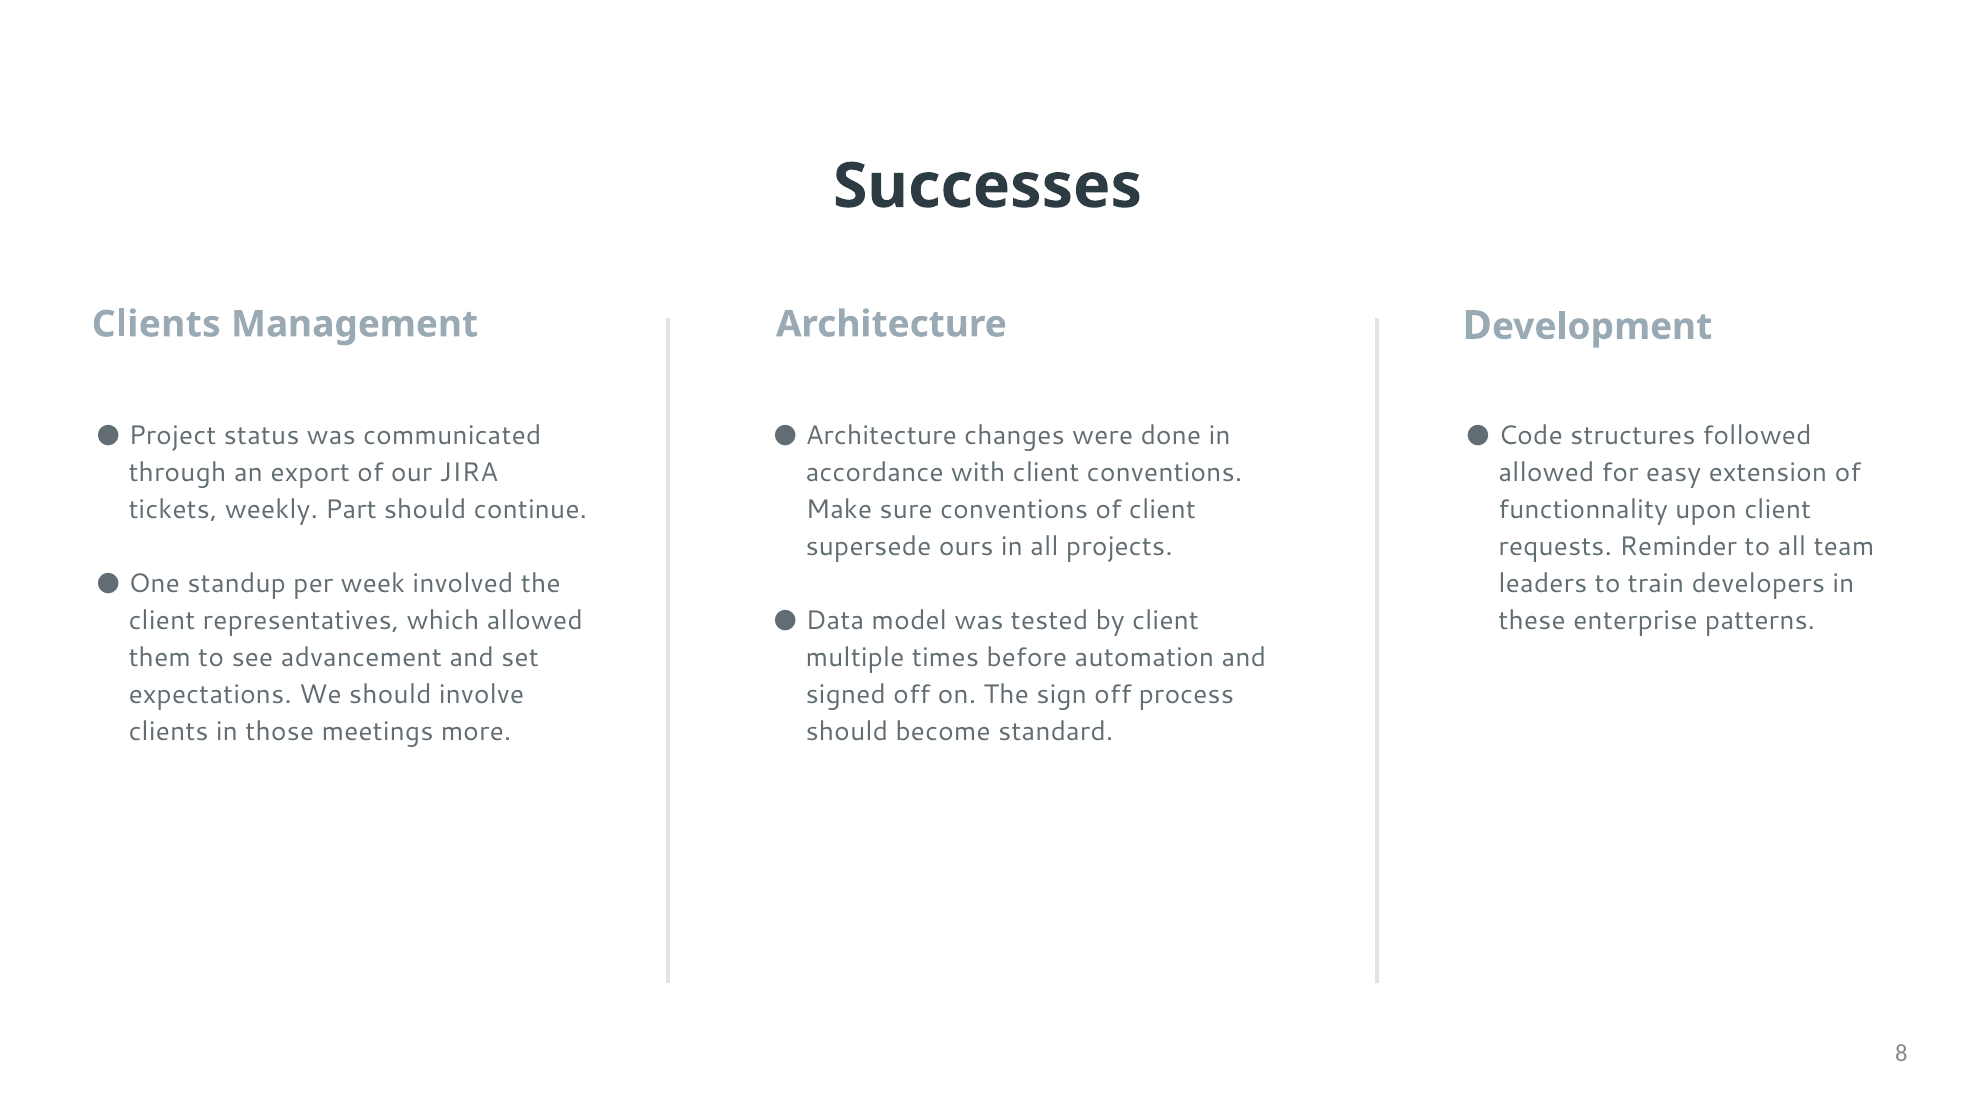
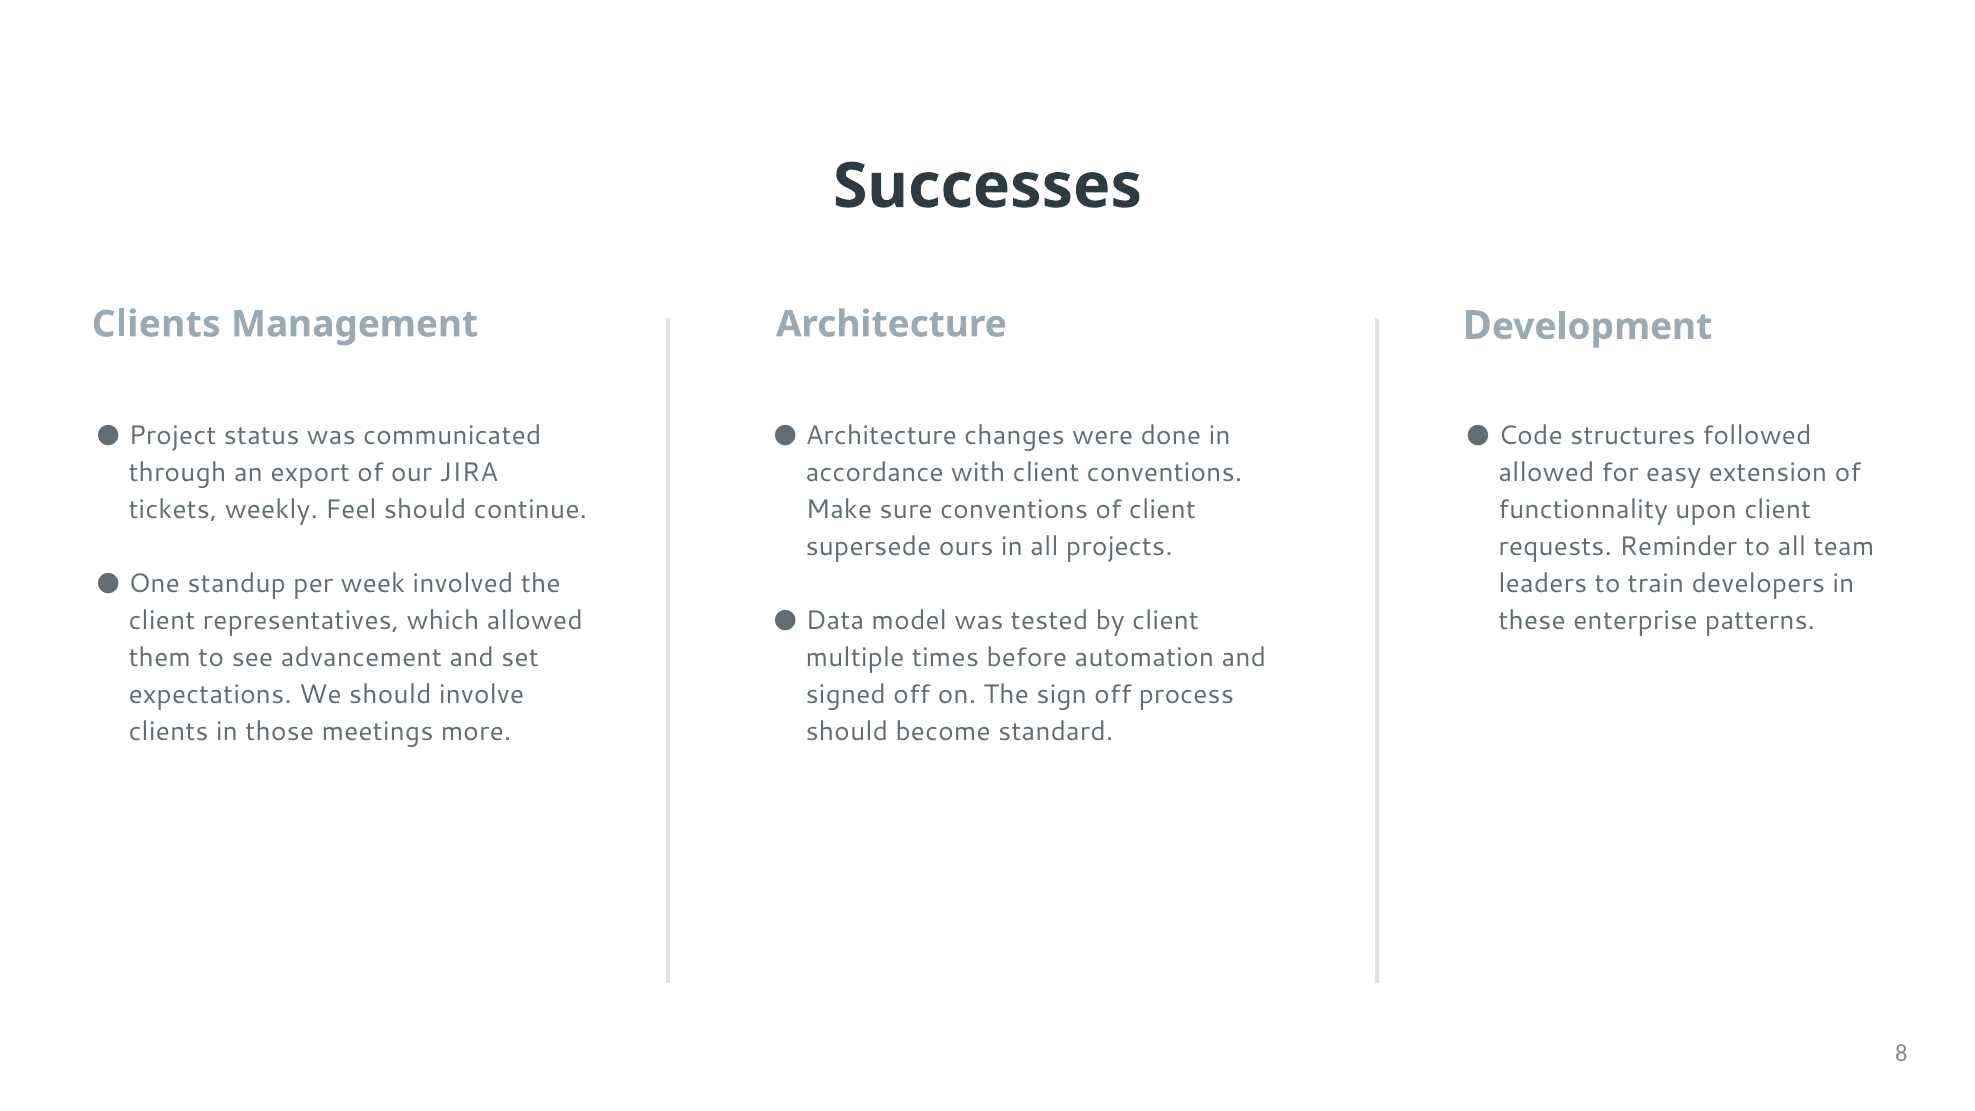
Part: Part -> Feel (351, 510)
